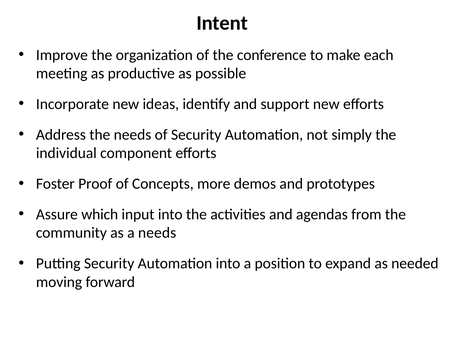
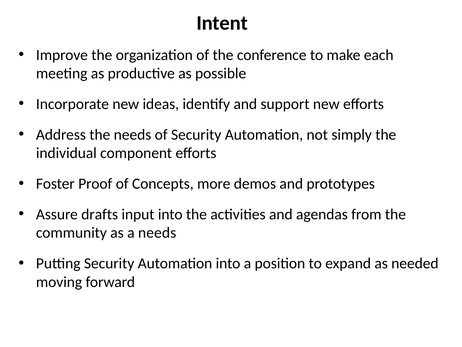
which: which -> drafts (100, 214)
